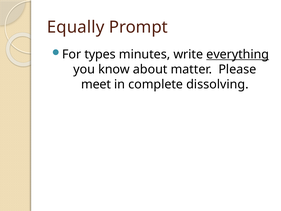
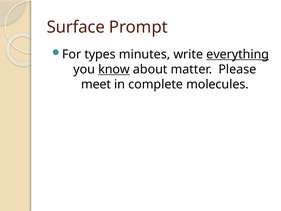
Equally: Equally -> Surface (76, 27)
know underline: none -> present (114, 69)
dissolving: dissolving -> molecules (217, 84)
